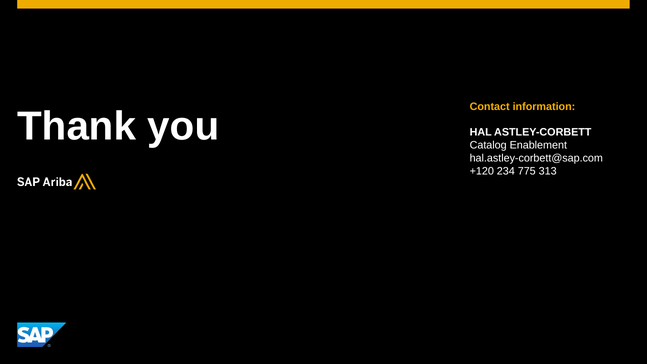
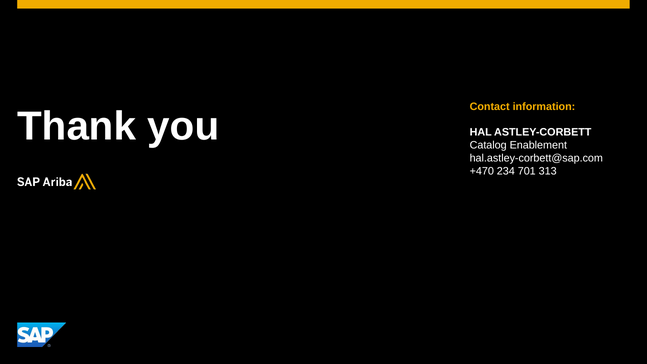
+120: +120 -> +470 (482, 171)
775: 775 -> 701 (527, 171)
